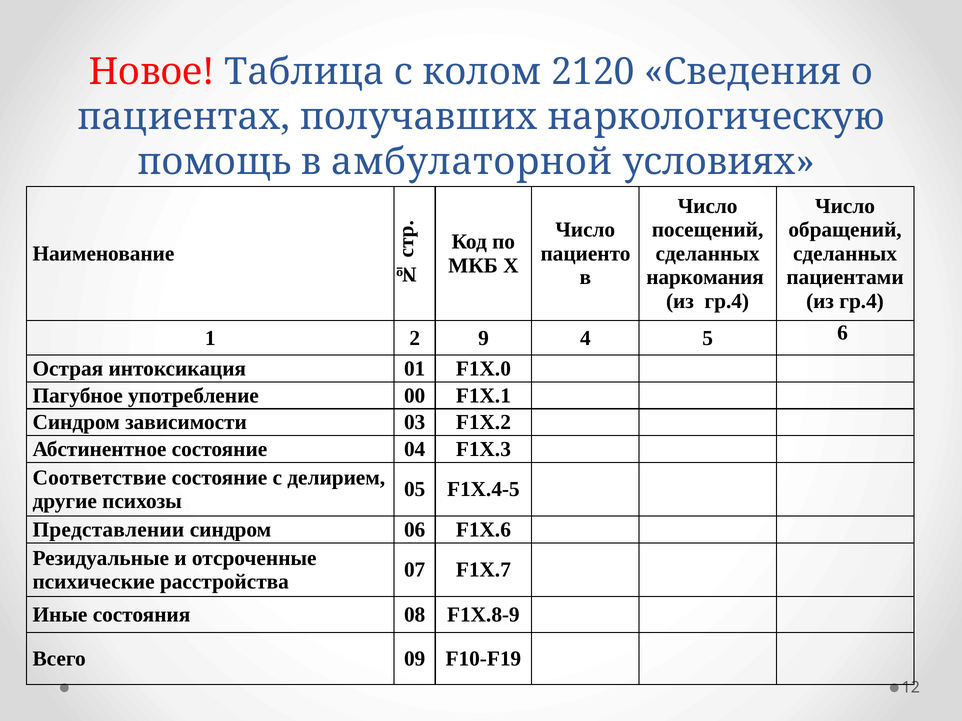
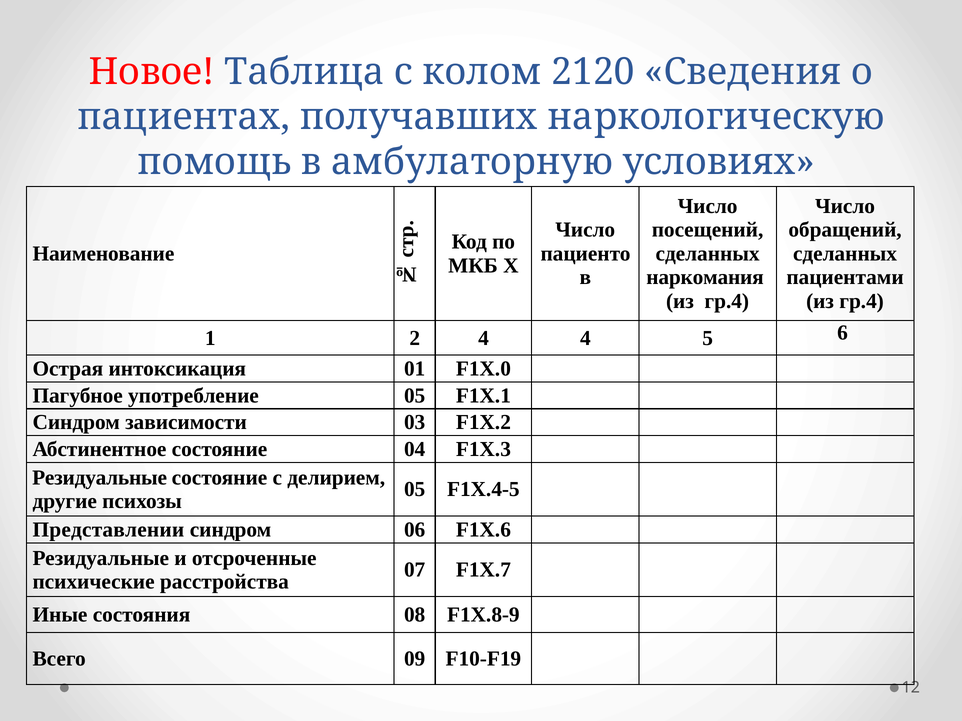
амбулаторной: амбулаторной -> амбулаторную (472, 162)
2 9: 9 -> 4 (483, 338)
употребление 00: 00 -> 05 (415, 396)
Соответствие: Соответствие -> Резидуальные (100, 478)
